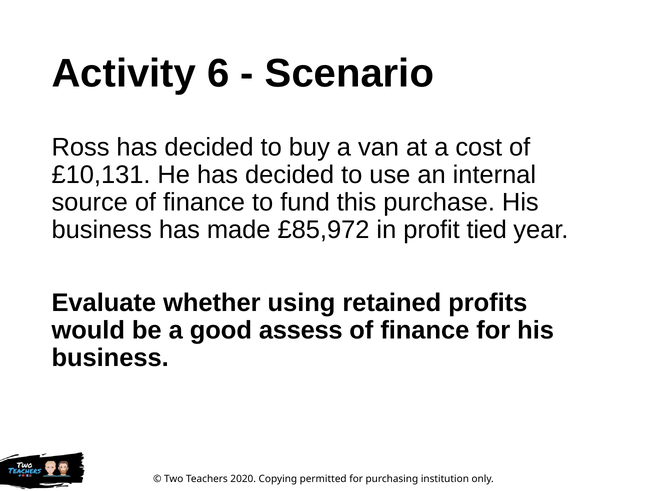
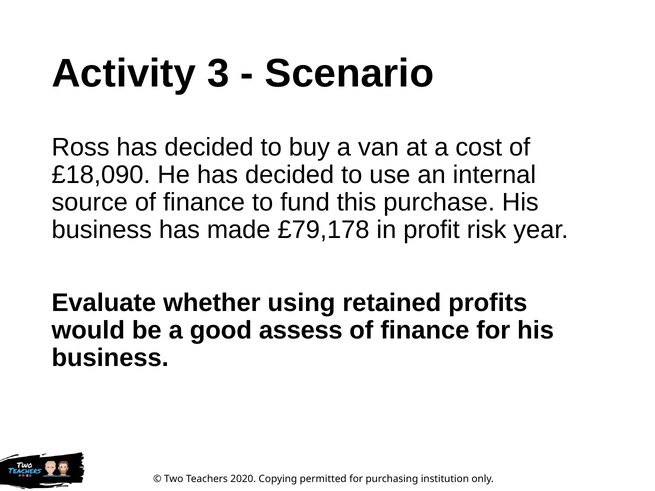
6: 6 -> 3 (218, 73)
£10,131: £10,131 -> £18,090 (101, 175)
£85,972: £85,972 -> £79,178 (324, 230)
tied: tied -> risk (487, 230)
